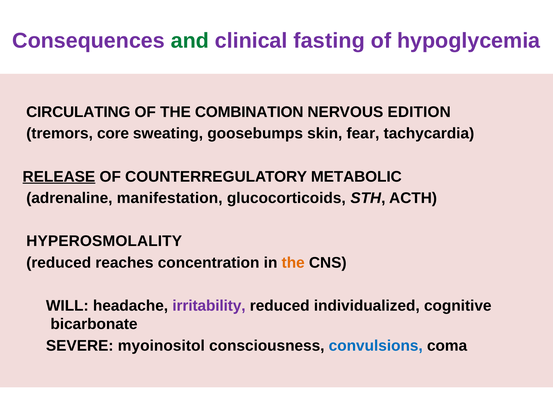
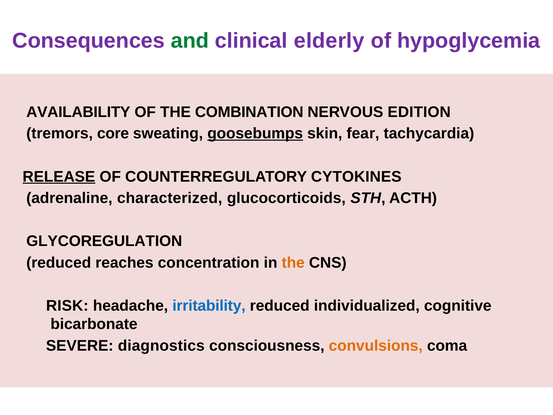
fasting: fasting -> elderly (329, 41)
CIRCULATING: CIRCULATING -> AVAILABILITY (78, 112)
goosebumps underline: none -> present (255, 134)
METABOLIC: METABOLIC -> CYTOKINES (356, 177)
manifestation: manifestation -> characterized (170, 198)
HYPEROSMOLALITY: HYPEROSMOLALITY -> GLYCOREGULATION (104, 241)
WILL: WILL -> RISK (67, 306)
irritability colour: purple -> blue (209, 306)
myoinositol: myoinositol -> diagnostics (161, 346)
convulsions colour: blue -> orange (376, 346)
